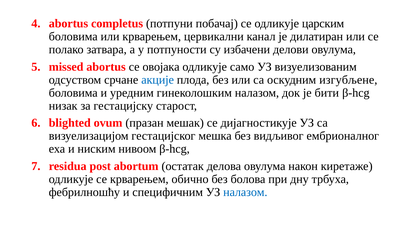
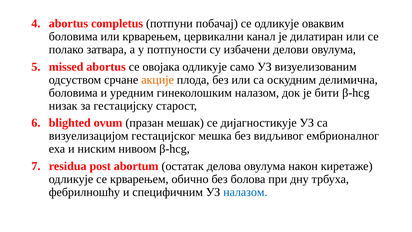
царским: царским -> оваквим (323, 24)
акције colour: blue -> orange (158, 80)
изгубљене: изгубљене -> делимична (348, 80)
